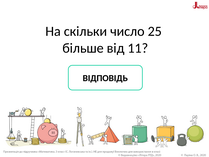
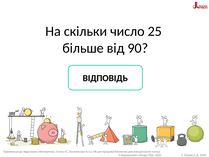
11: 11 -> 90 (138, 48)
